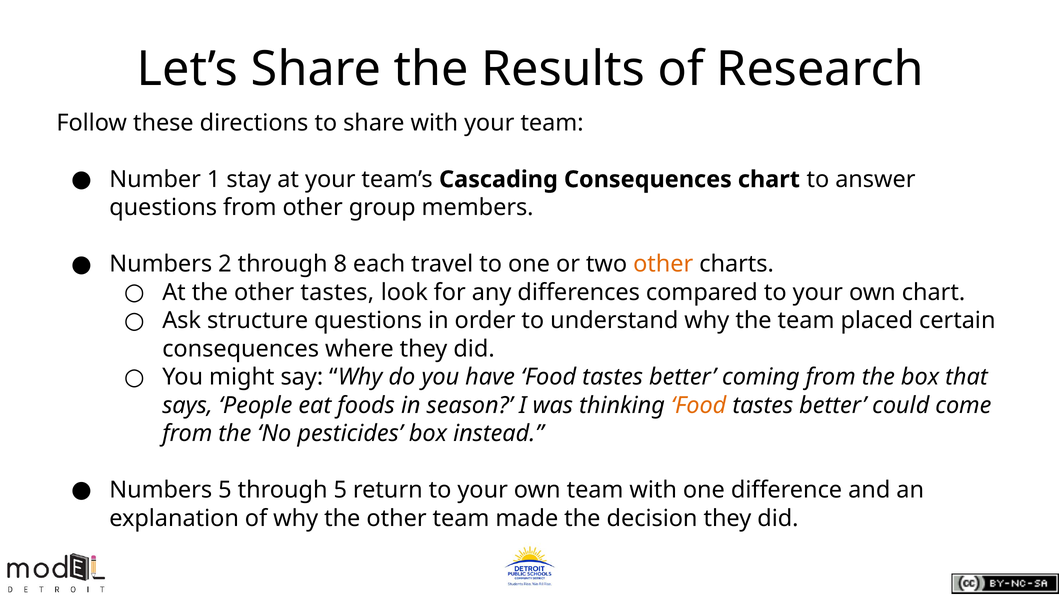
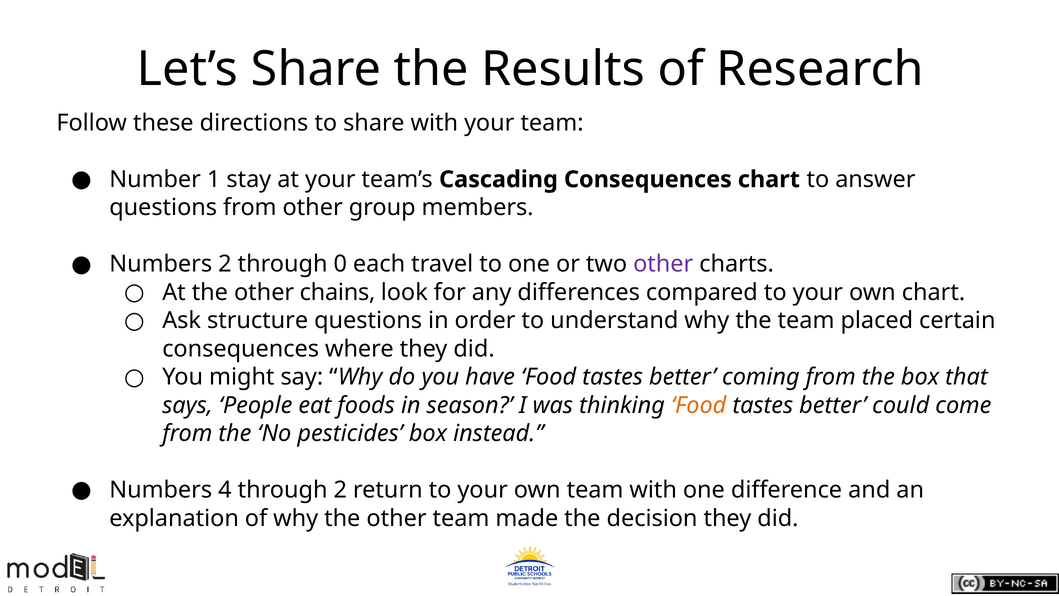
8: 8 -> 0 (340, 264)
other colour: orange -> purple (663, 264)
other tastes: tastes -> chains (338, 292)
Numbers 5: 5 -> 4 (225, 490)
through 5: 5 -> 2 (340, 490)
